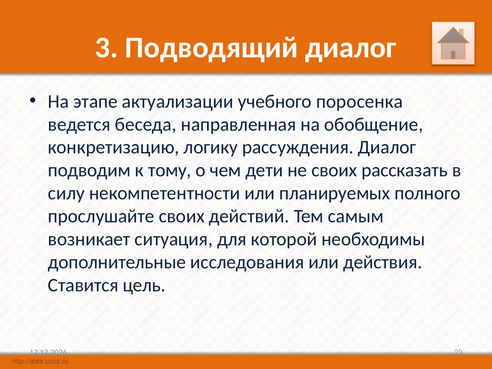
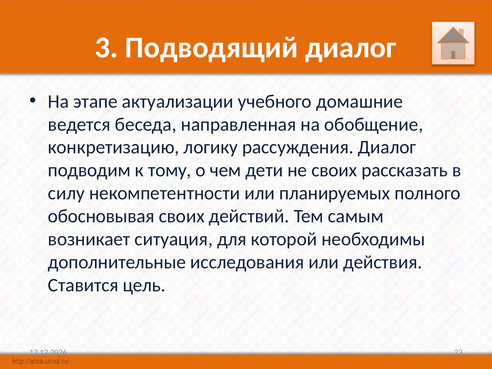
поросенка: поросенка -> домашние (360, 101)
прослушайте: прослушайте -> обосновывая (101, 216)
